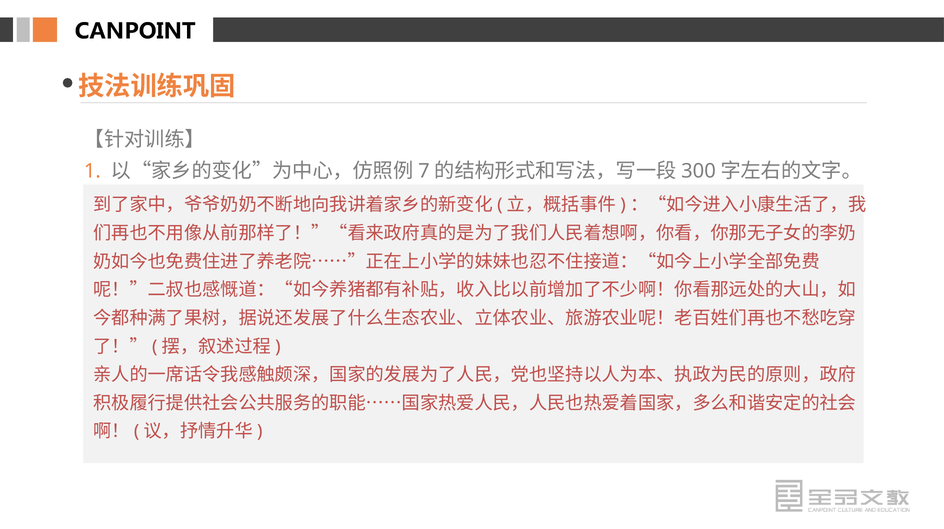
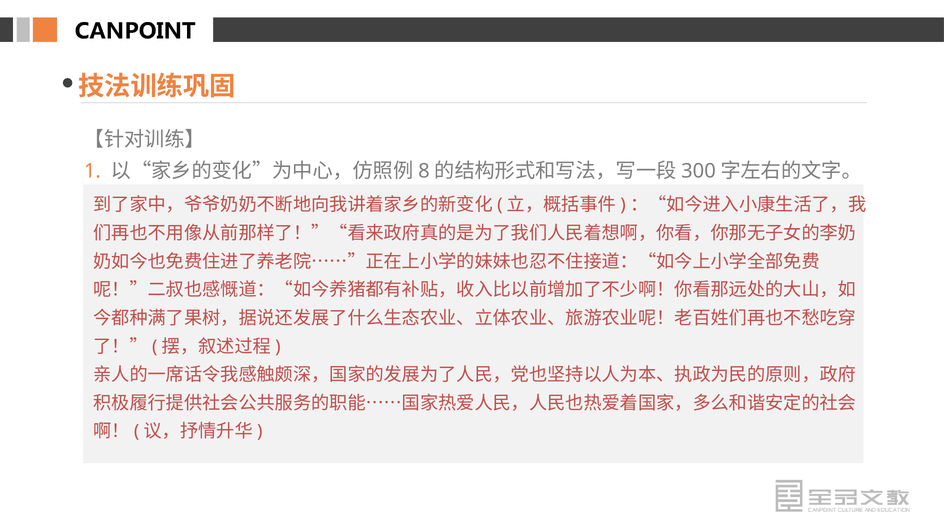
7: 7 -> 8 (424, 171)
